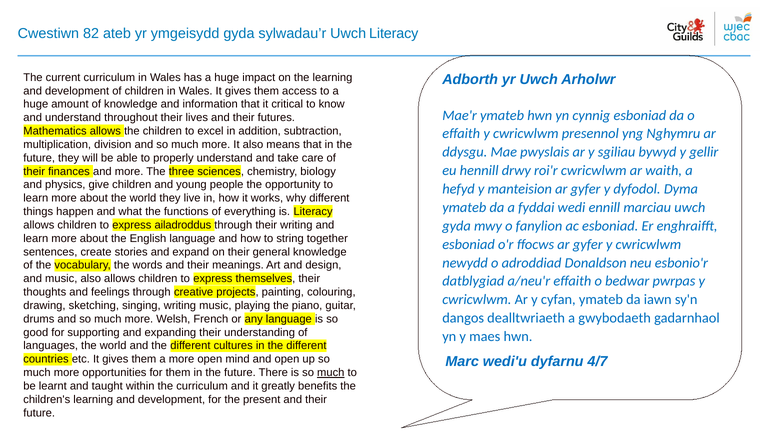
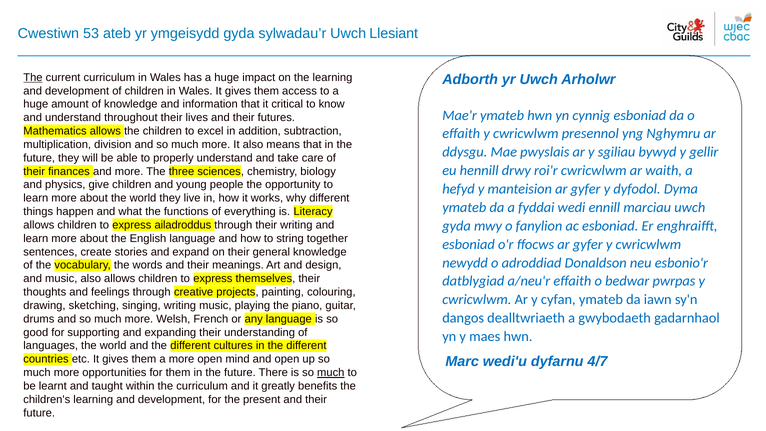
82: 82 -> 53 (91, 33)
Uwch Literacy: Literacy -> Llesiant (394, 33)
The underline: none -> present (33, 77)
